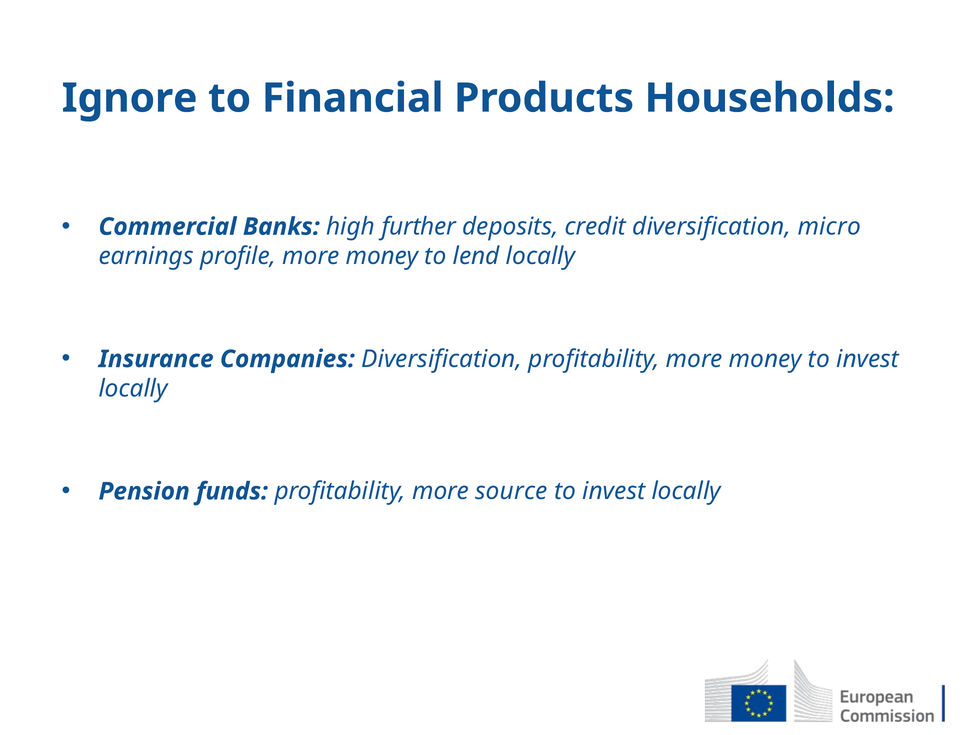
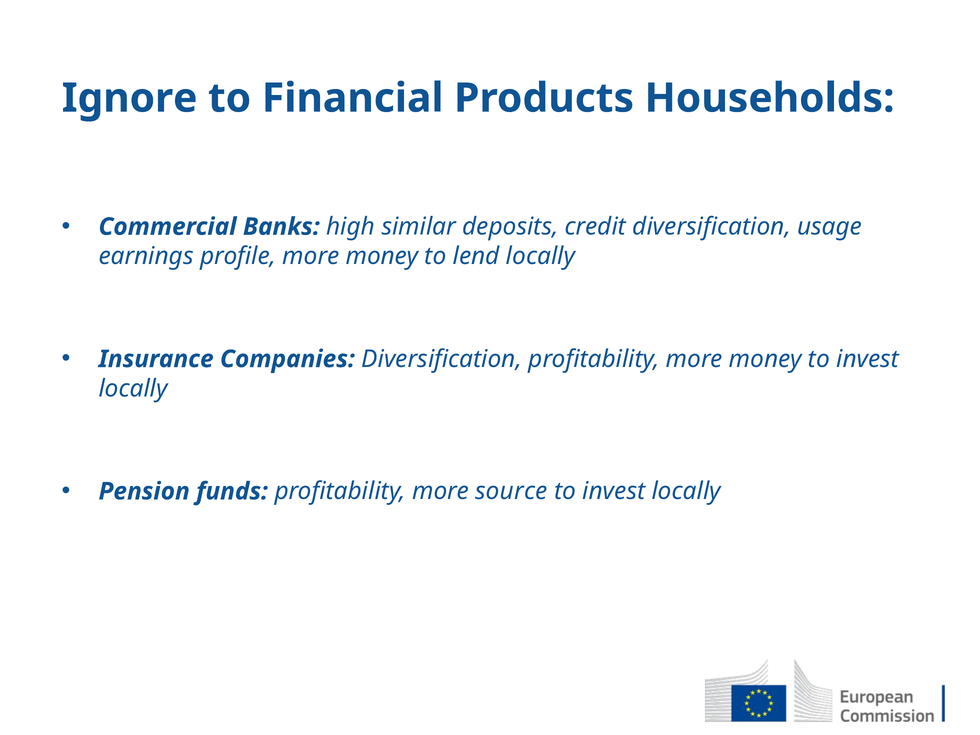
further: further -> similar (419, 227)
micro: micro -> usage (829, 227)
